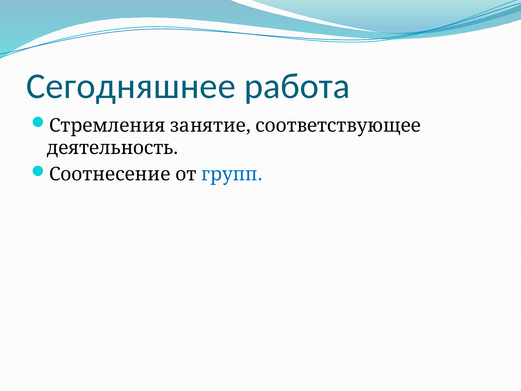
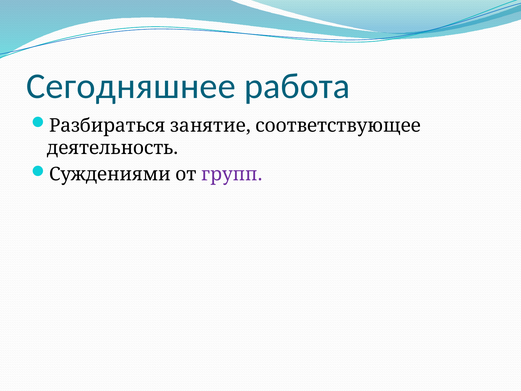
Стремления: Стремления -> Разбираться (107, 125)
Соотнесение: Соотнесение -> Суждениями (110, 174)
групп colour: blue -> purple (232, 174)
